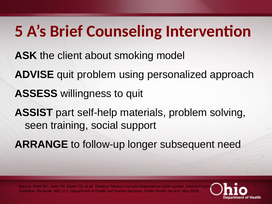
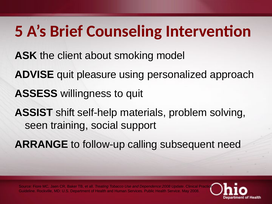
quit problem: problem -> pleasure (97, 75)
part: part -> shift (65, 113)
longer: longer -> calling (143, 144)
